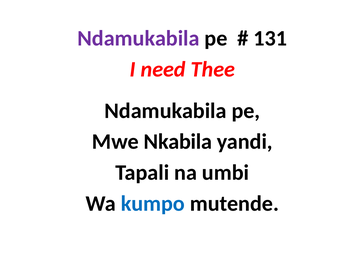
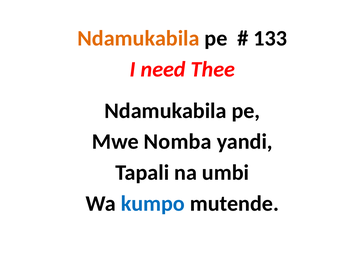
Ndamukabila colour: purple -> orange (138, 38)
131: 131 -> 133 (270, 38)
Nkabila: Nkabila -> Nomba (178, 142)
